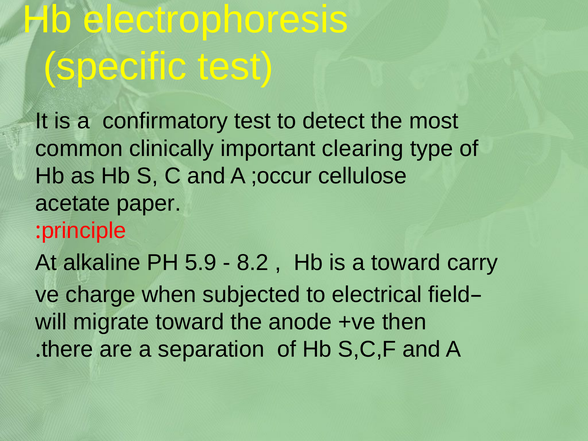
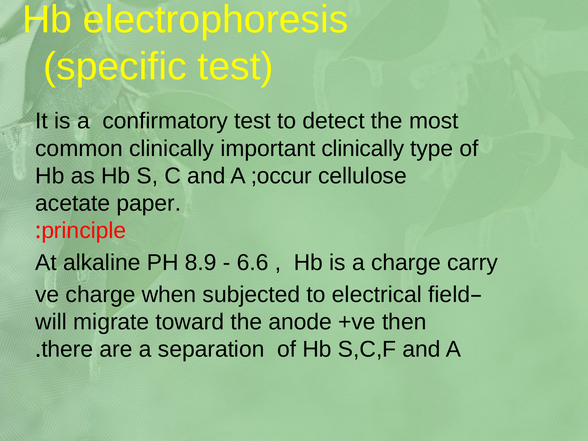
important clearing: clearing -> clinically (363, 149)
5.9: 5.9 -> 8.9 (201, 263)
8.2: 8.2 -> 6.6 (253, 263)
a toward: toward -> charge (406, 263)
